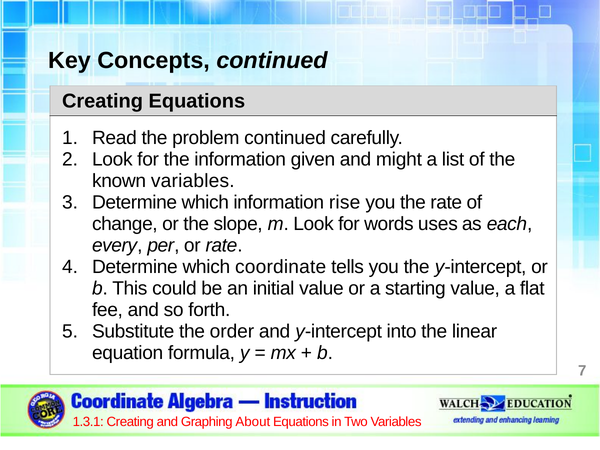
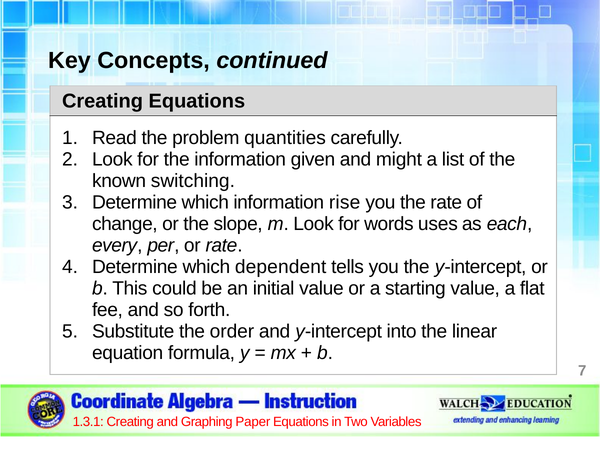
problem continued: continued -> quantities (285, 138)
known variables: variables -> switching (193, 181)
coordinate: coordinate -> dependent (281, 267)
About: About -> Paper (253, 422)
